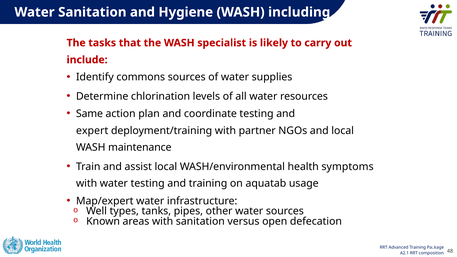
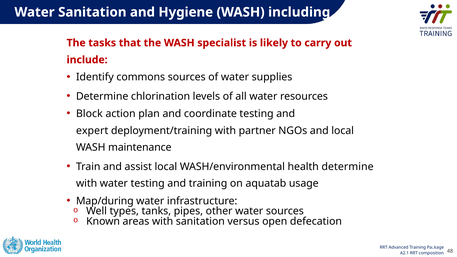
Same: Same -> Block (89, 114)
health symptoms: symptoms -> determine (348, 167)
Map/expert: Map/expert -> Map/during (105, 201)
